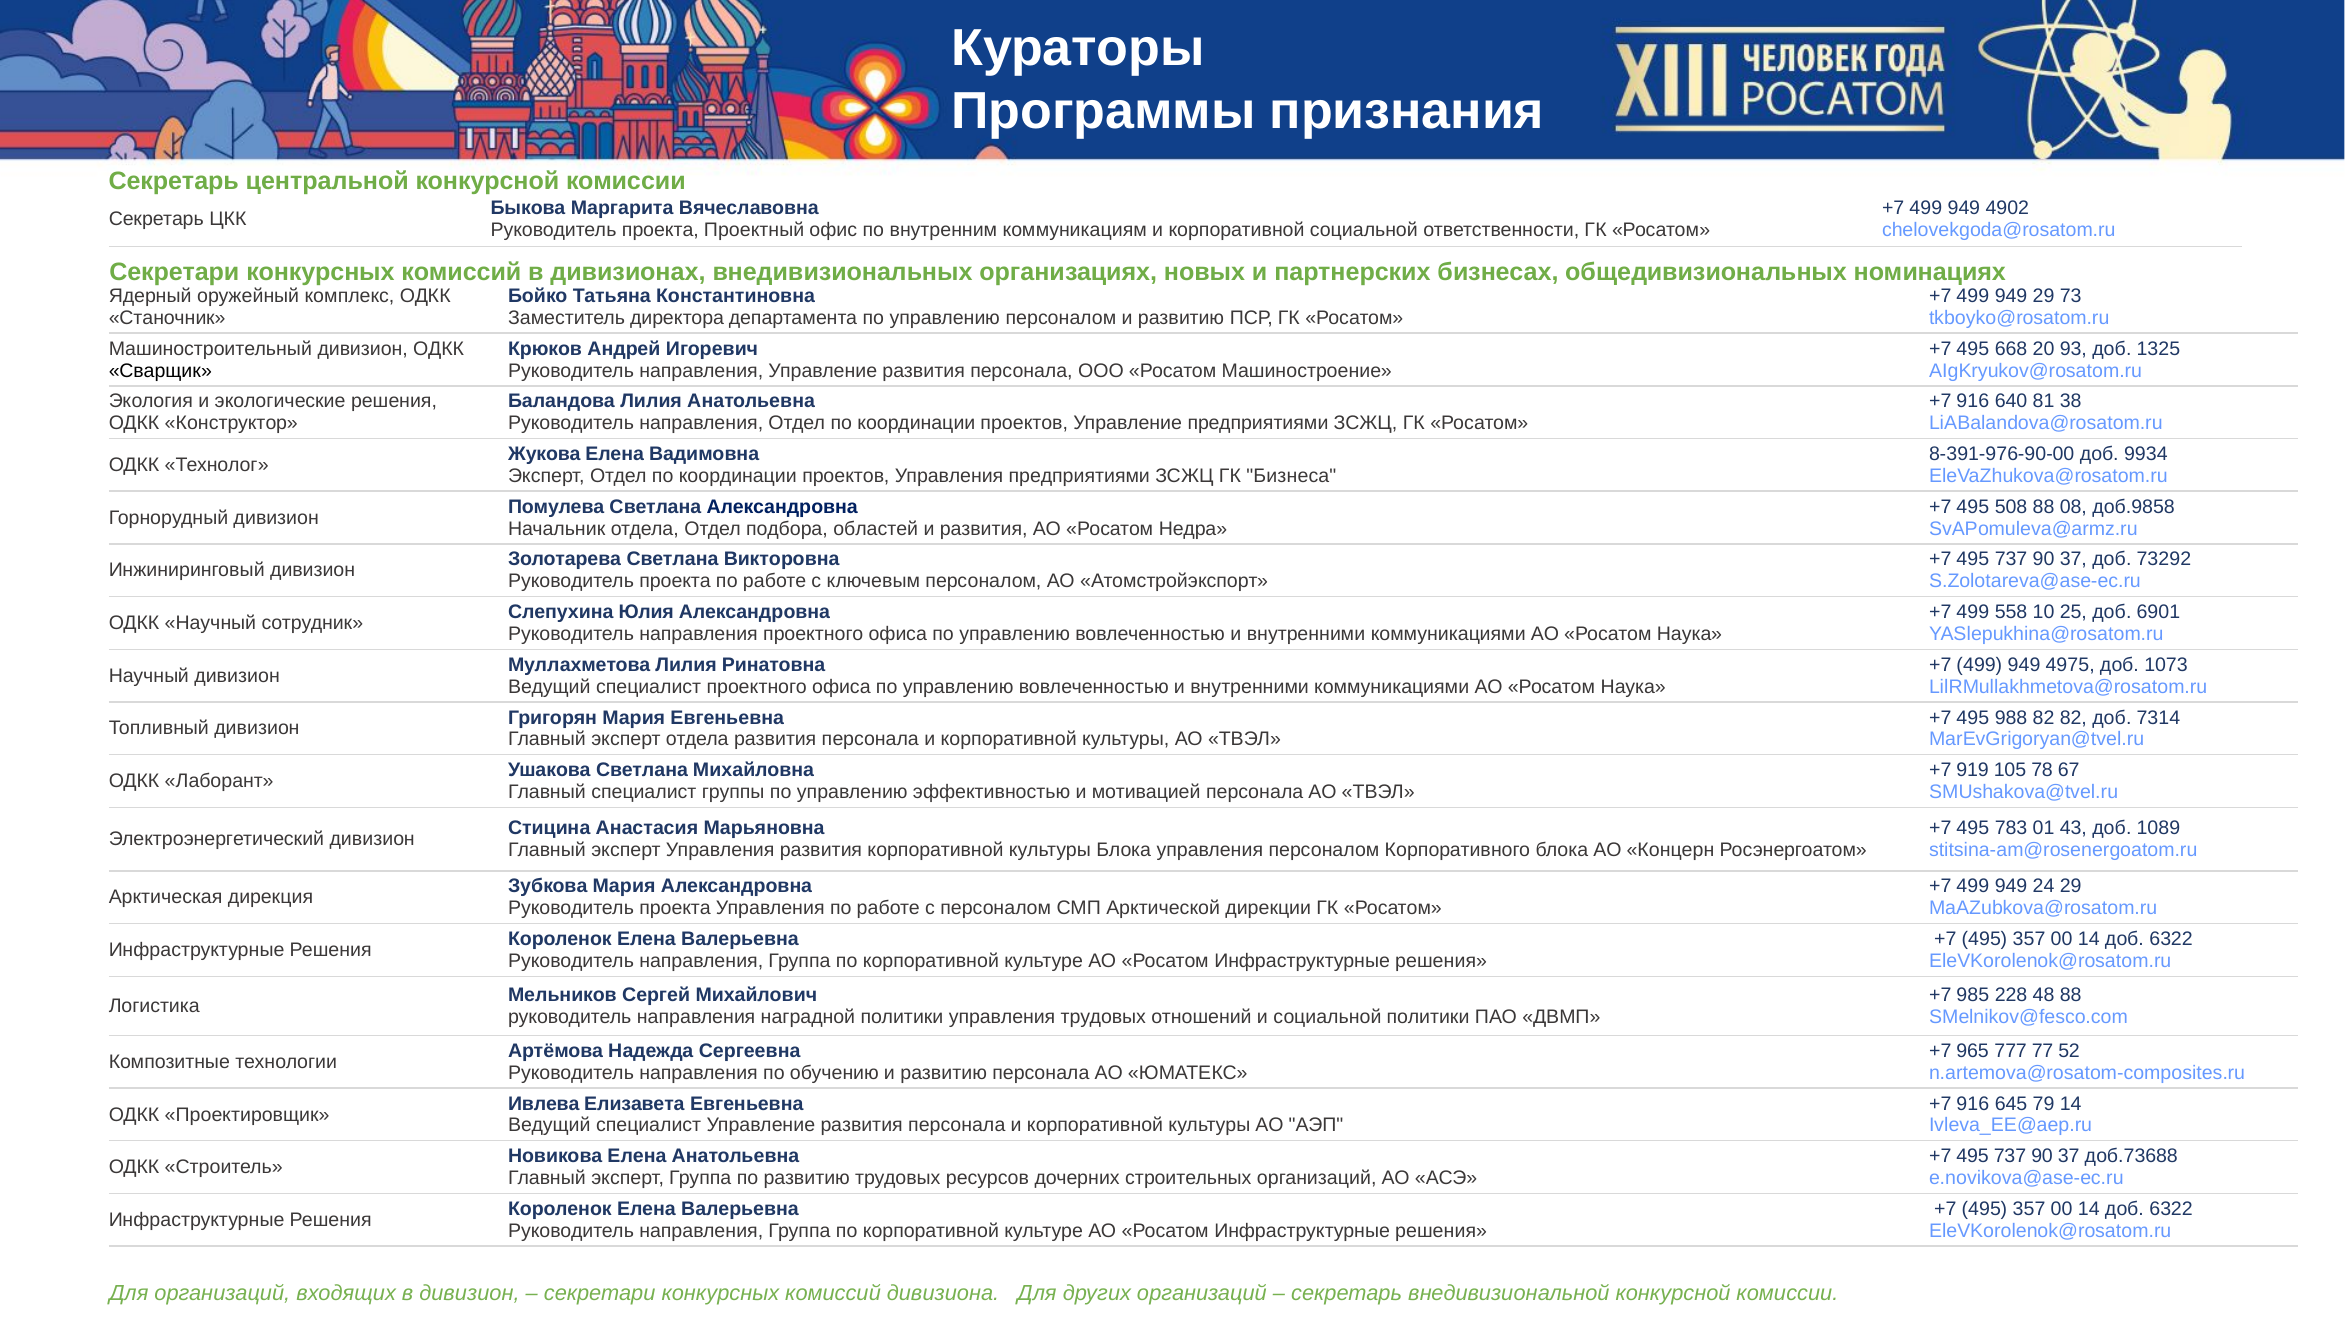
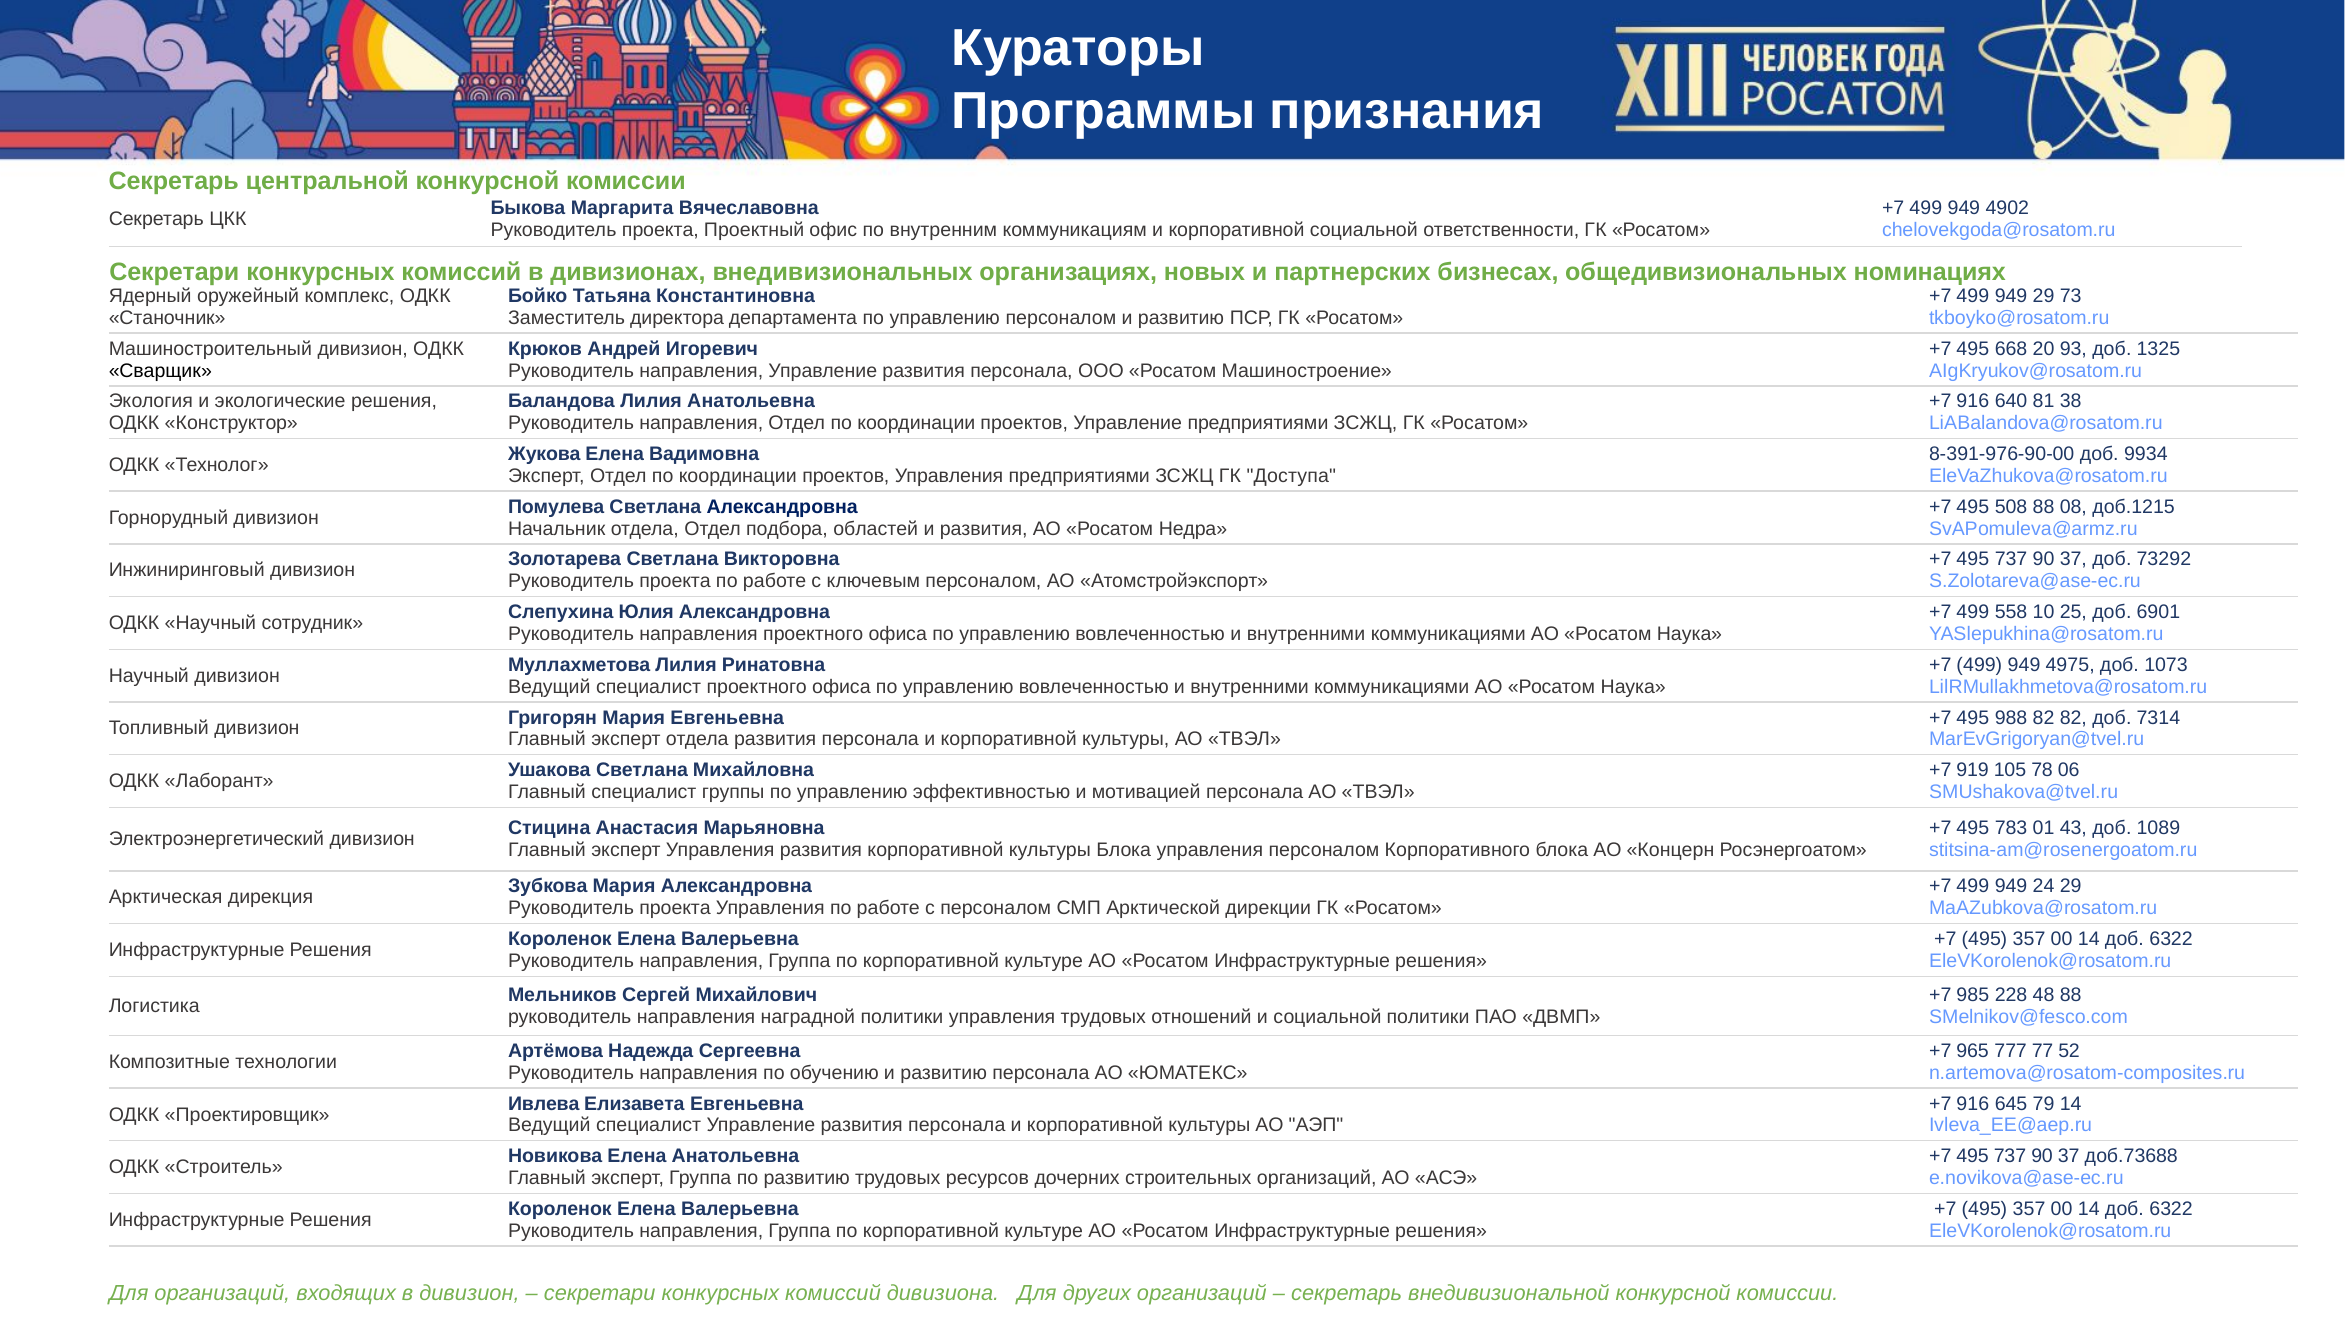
Бизнеса: Бизнеса -> Доступа (1291, 476)
доб.9858: доб.9858 -> доб.1215 (2134, 507)
67: 67 -> 06 (2069, 770)
